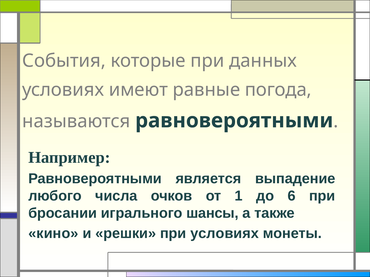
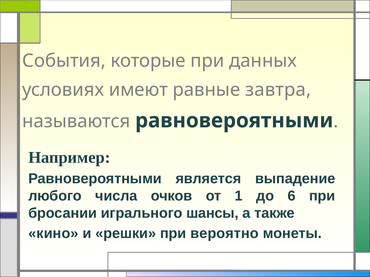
погода: погода -> завтра (278, 90)
при условиях: условиях -> вероятно (225, 234)
